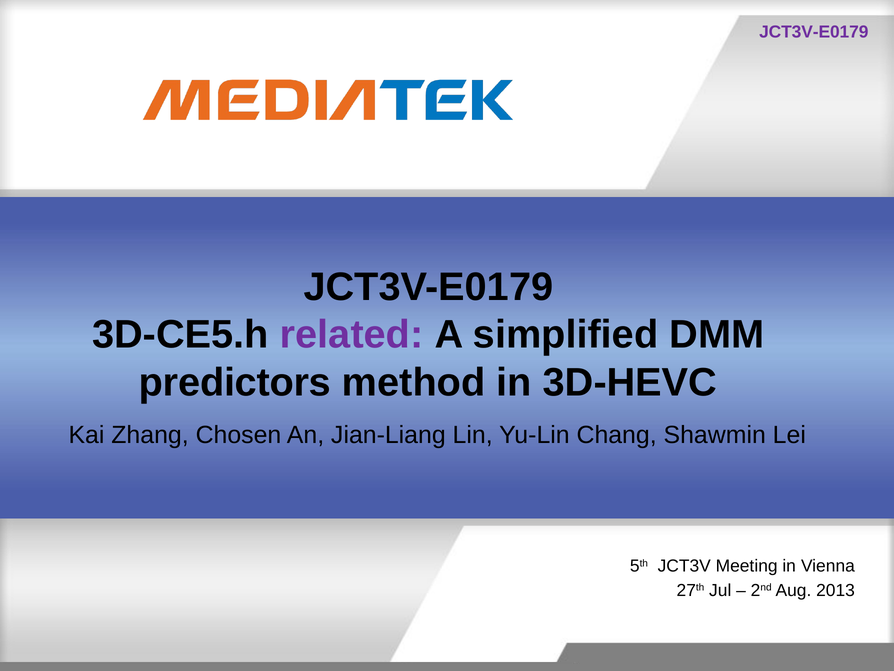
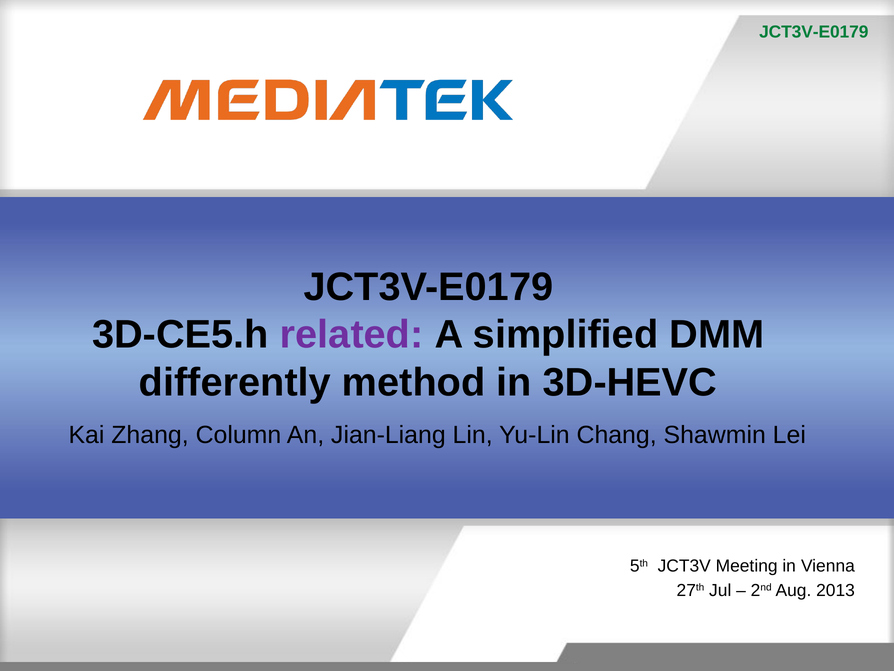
JCT3V-E0179 colour: purple -> green (814, 32)
predictors: predictors -> differently (235, 382)
Chosen: Chosen -> Column (238, 435)
